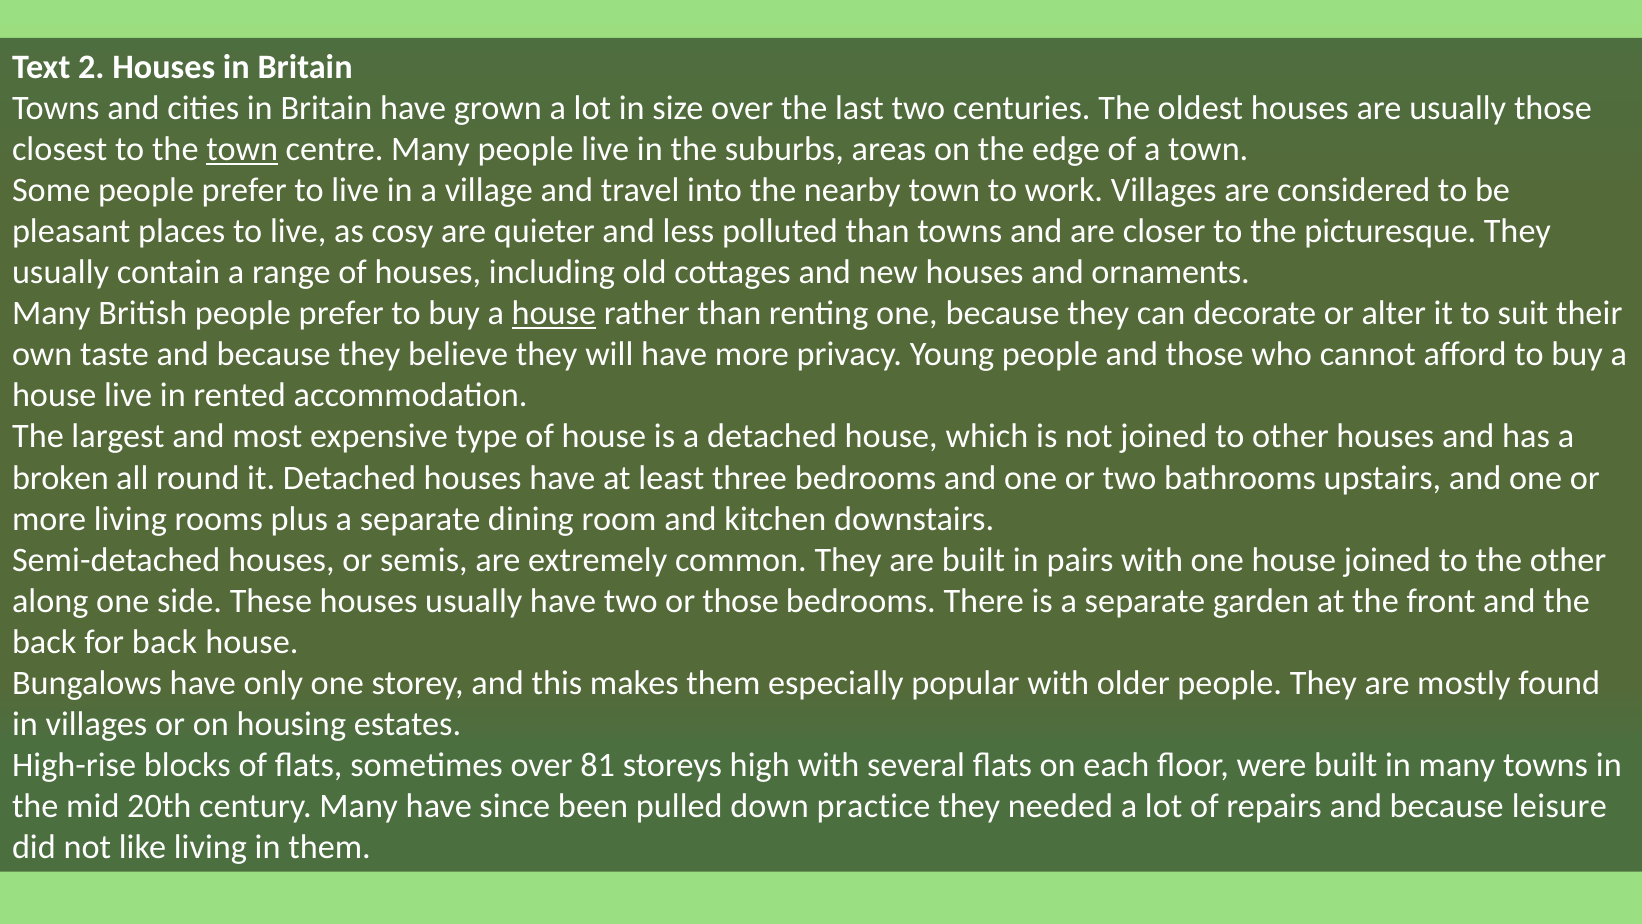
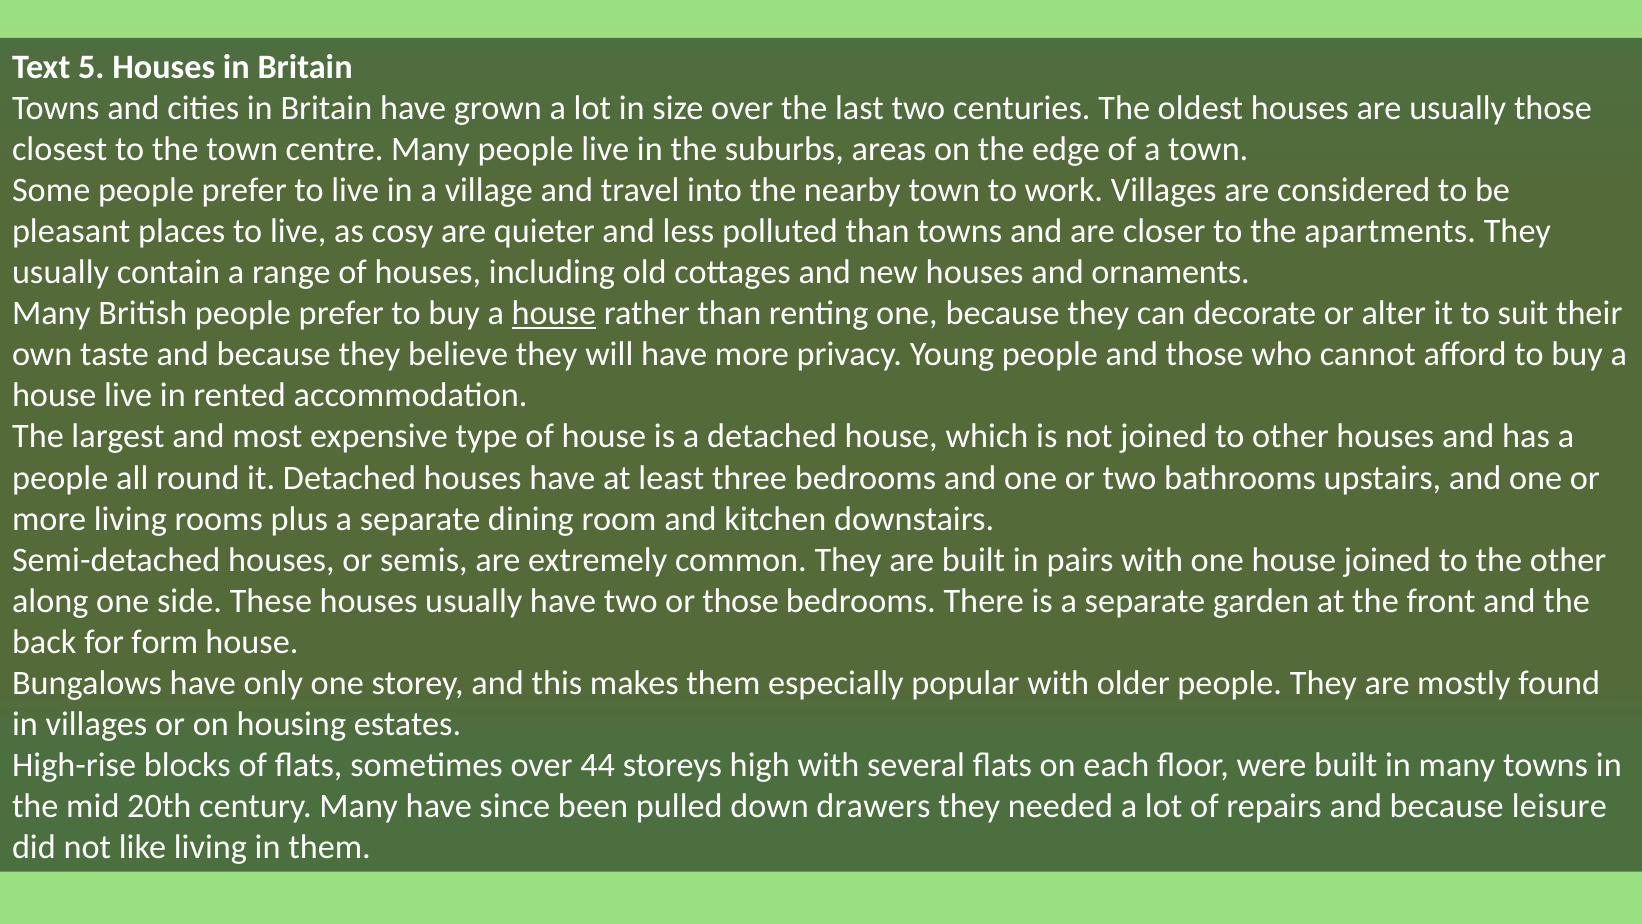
2: 2 -> 5 (91, 67)
town underline: present -> none (242, 149)
picturesque: picturesque -> apartments (1390, 231)
broken: broken -> people (60, 478)
for back: back -> form (165, 642)
81: 81 -> 44 (598, 765)
practice: practice -> drawers (874, 806)
